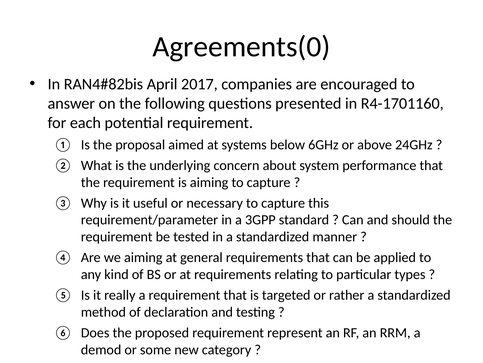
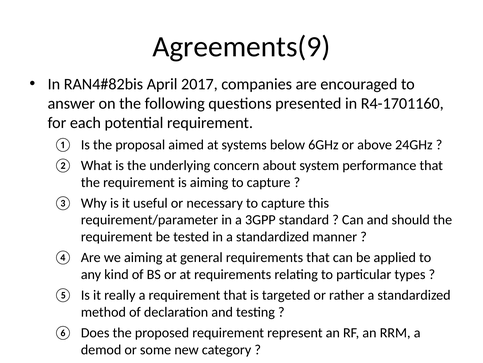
Agreements(0: Agreements(0 -> Agreements(9 (241, 47)
